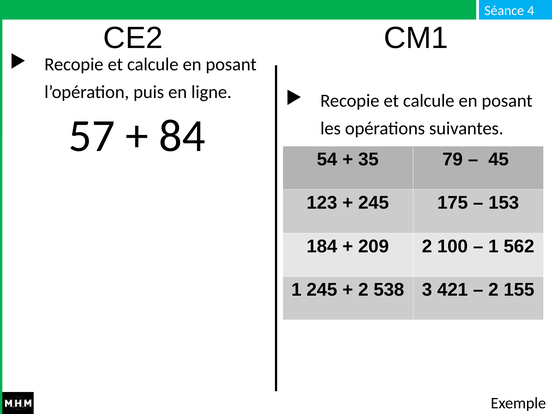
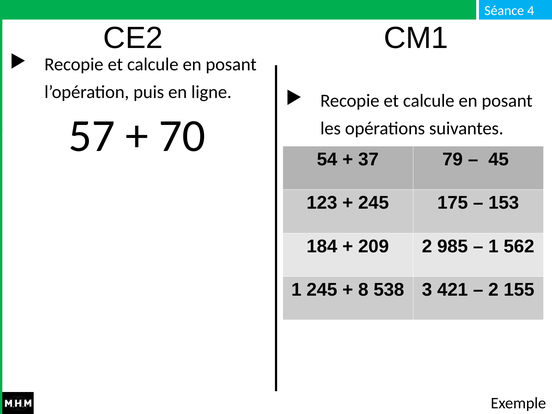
84: 84 -> 70 (182, 136)
35: 35 -> 37 (368, 159)
100: 100 -> 985 (453, 246)
2: 2 -> 8 (363, 290)
